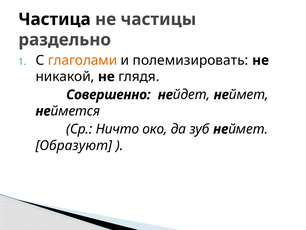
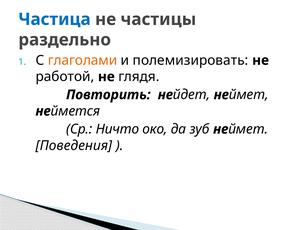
Частица colour: black -> blue (55, 19)
никакой: никакой -> работой (65, 77)
Совершенно: Совершенно -> Повторить (108, 95)
Образуют: Образуют -> Поведения (74, 145)
